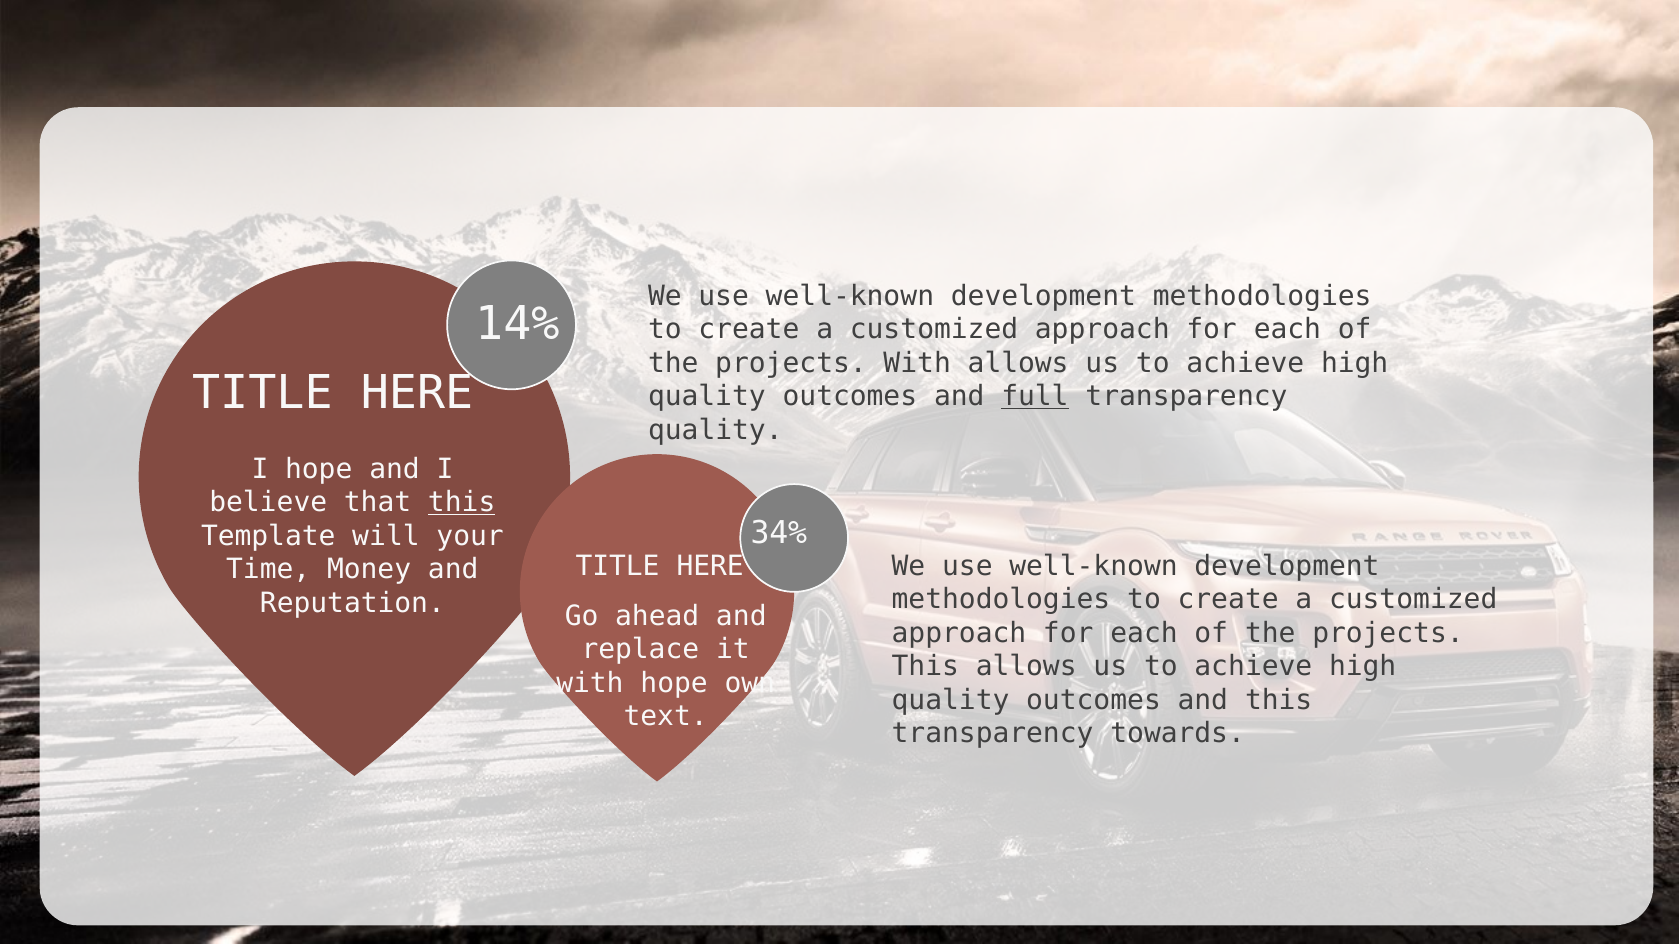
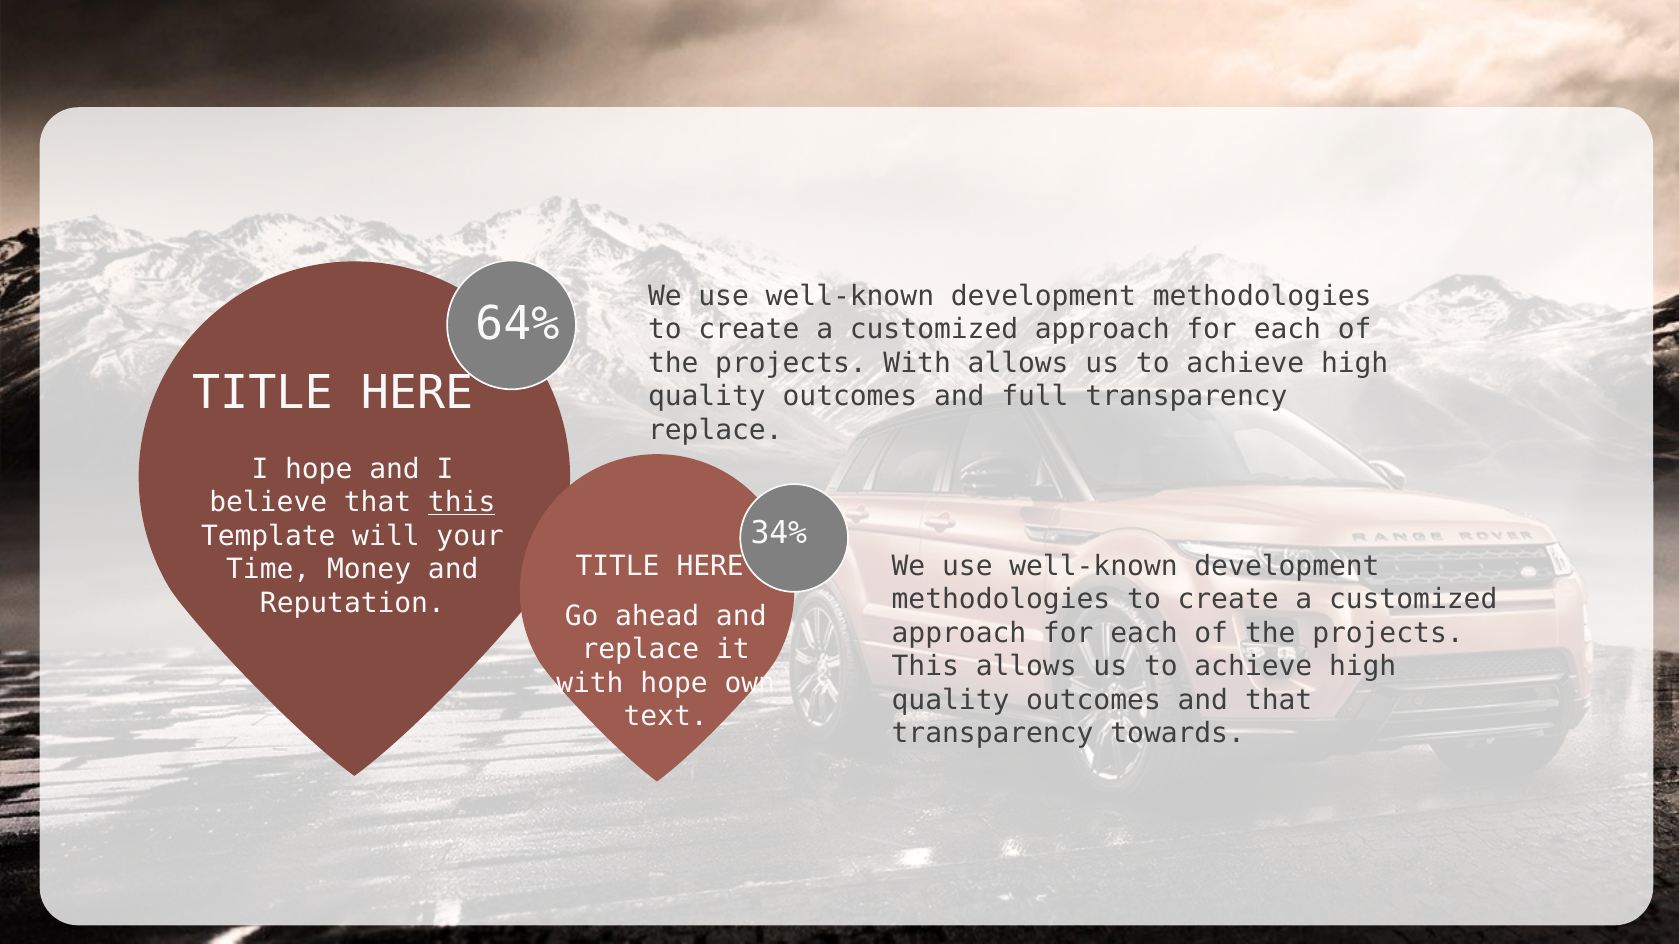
14%: 14% -> 64% (517, 324)
full underline: present -> none (1035, 397)
quality: quality -> replace (715, 430)
and this: this -> that (1279, 700)
